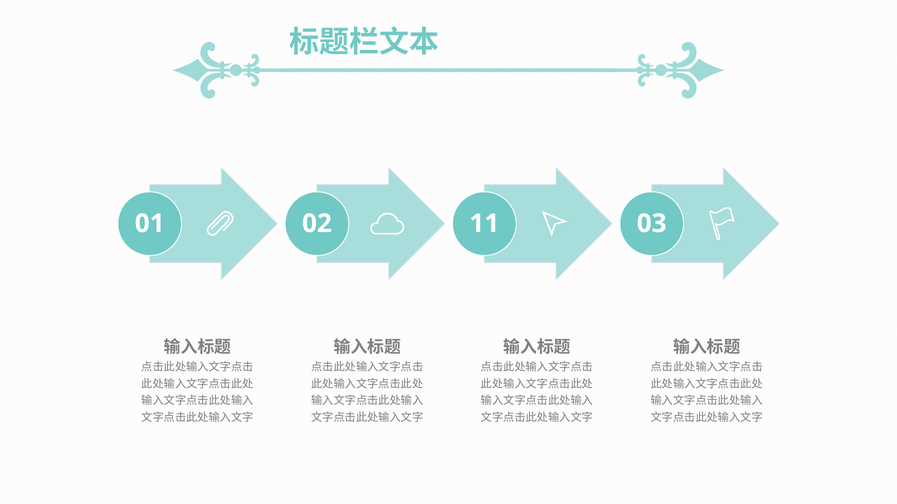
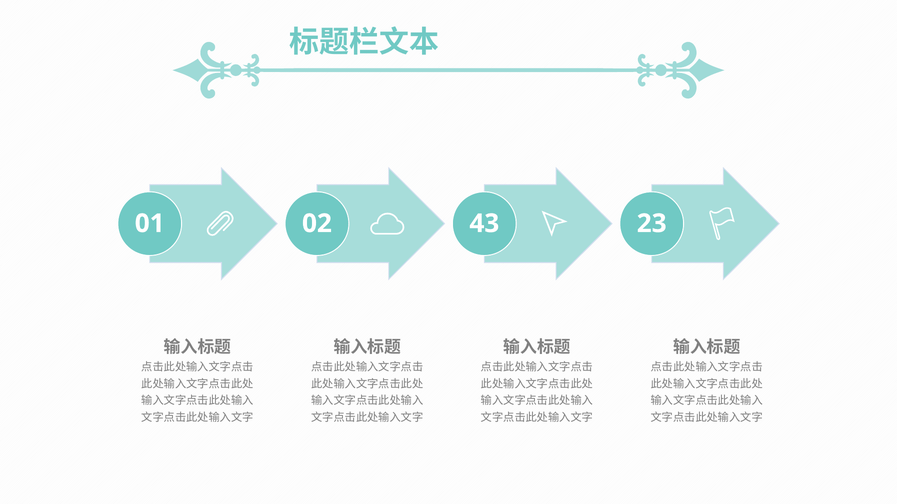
11: 11 -> 43 (484, 224)
03: 03 -> 23 (652, 224)
